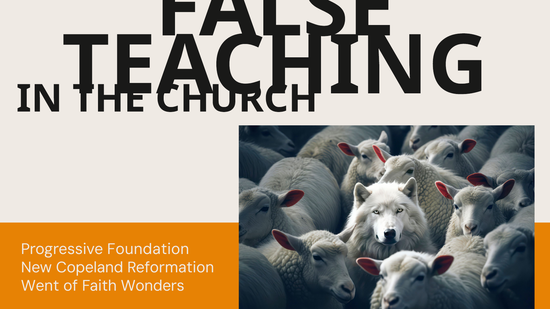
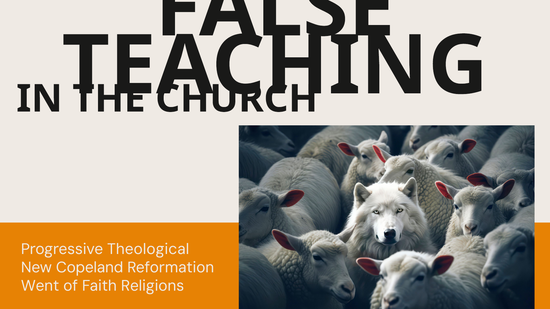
Foundation: Foundation -> Theological (148, 249)
Wonders: Wonders -> Religions (153, 286)
